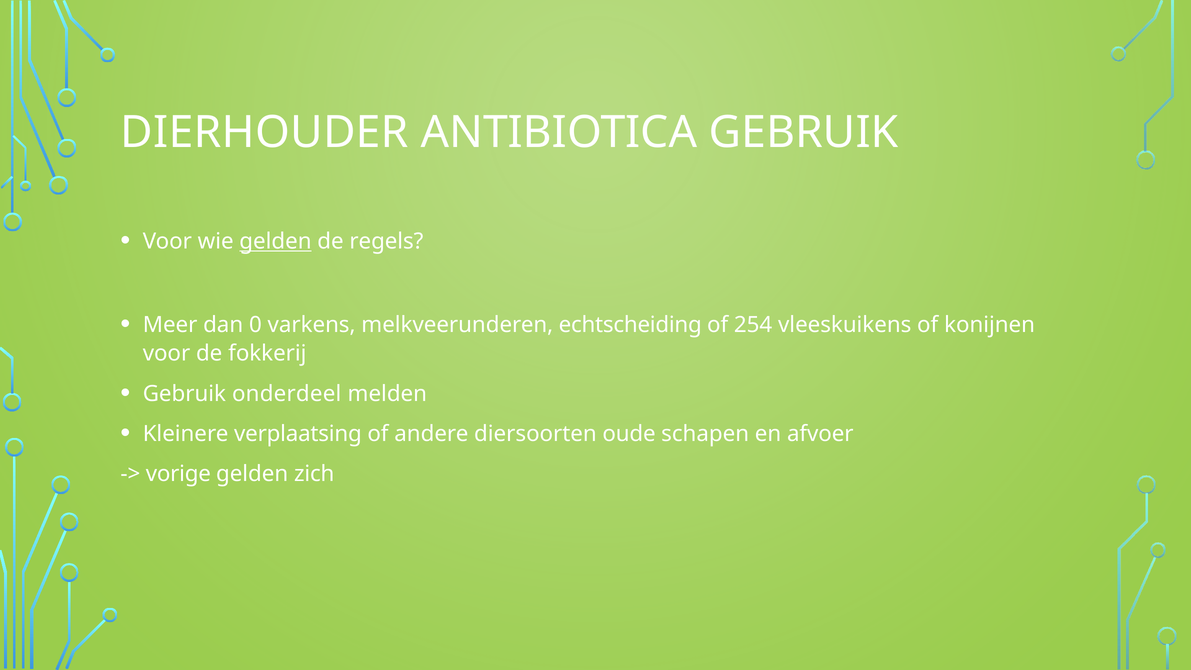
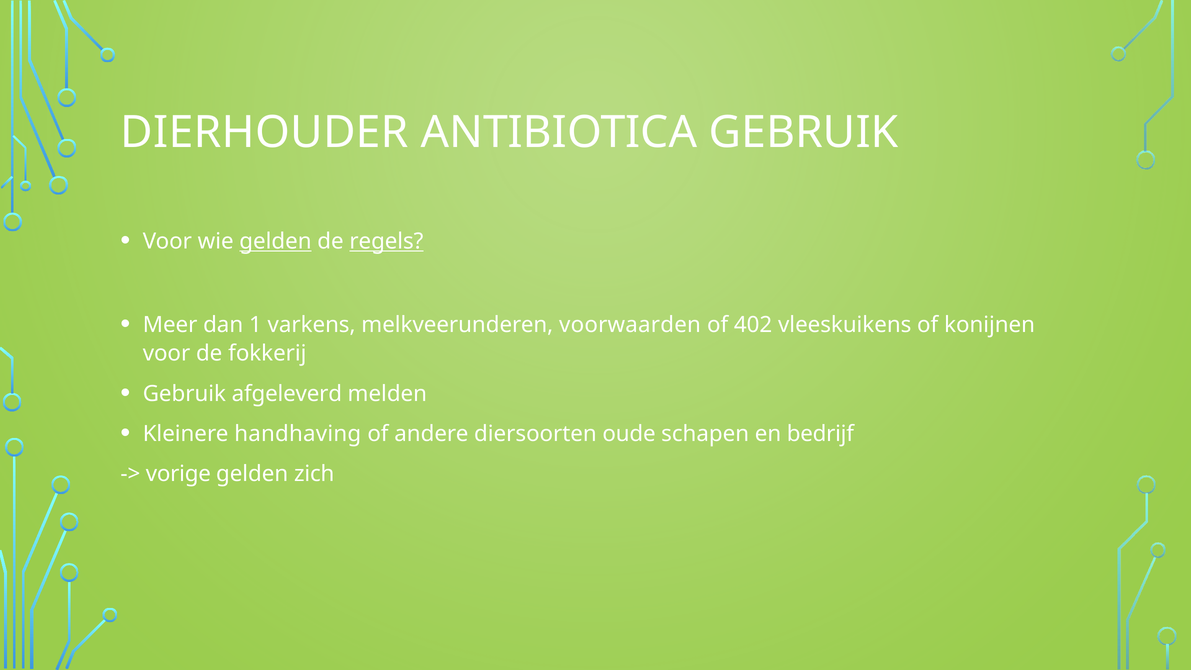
regels underline: none -> present (386, 241)
0: 0 -> 1 (255, 325)
echtscheiding: echtscheiding -> voorwaarden (630, 325)
254: 254 -> 402 (753, 325)
onderdeel: onderdeel -> afgeleverd (287, 394)
verplaatsing: verplaatsing -> handhaving (298, 434)
afvoer: afvoer -> bedrijf (820, 434)
